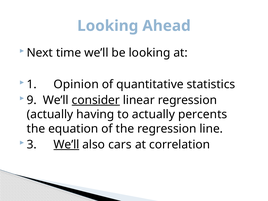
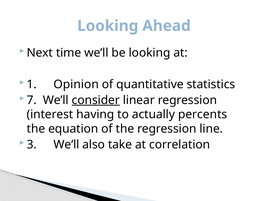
9: 9 -> 7 (32, 100)
actually: actually -> interest (50, 114)
We’ll underline: present -> none (66, 145)
cars: cars -> take (120, 145)
